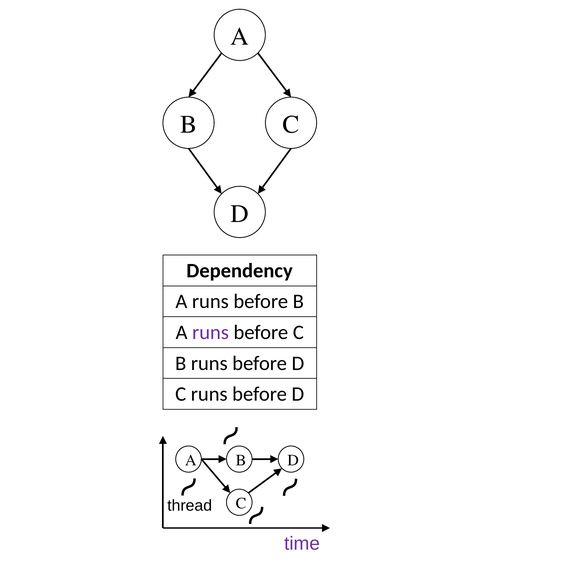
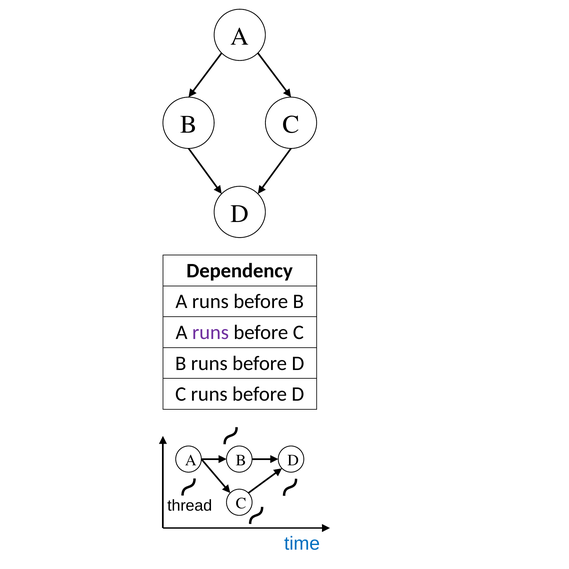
time colour: purple -> blue (302, 544)
